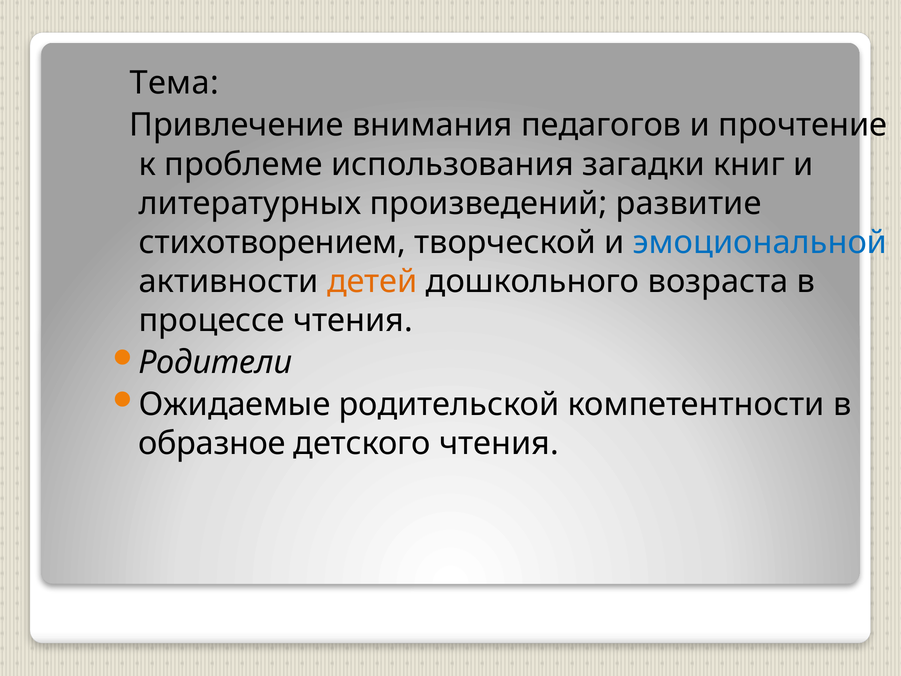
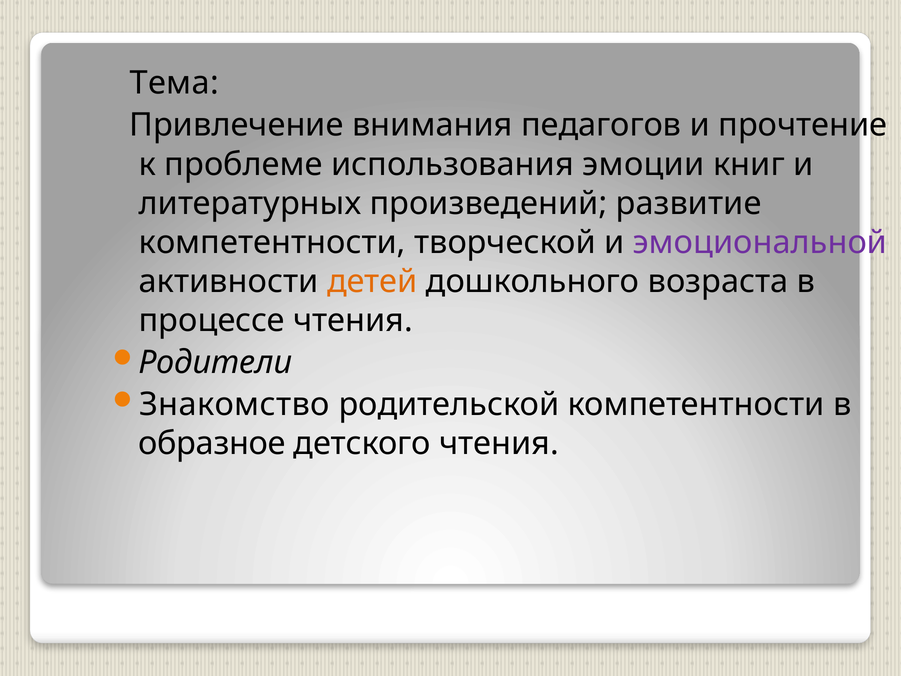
загадки: загадки -> эмоции (643, 164)
стихотворением: стихотворением -> компетентности (272, 242)
эмоциональной colour: blue -> purple (760, 242)
Ожидаемые: Ожидаемые -> Знакомство (234, 405)
